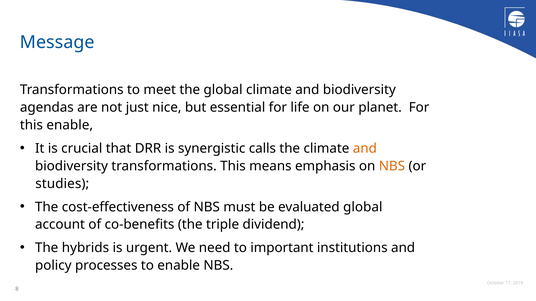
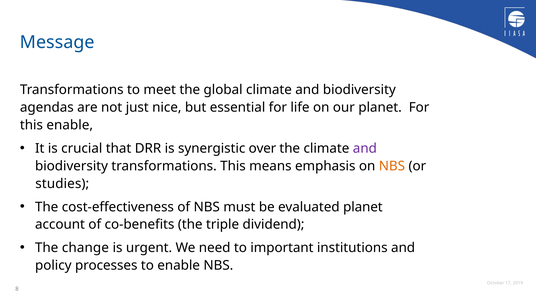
calls: calls -> over (262, 149)
and colour: orange -> purple (365, 149)
evaluated global: global -> planet (363, 207)
hybrids: hybrids -> change (85, 248)
